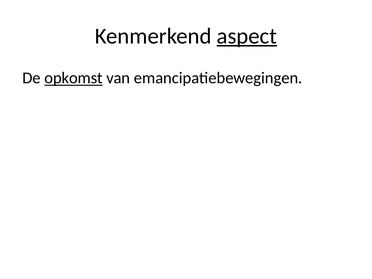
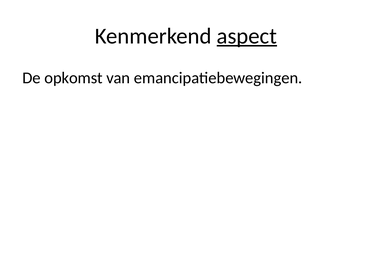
opkomst underline: present -> none (74, 78)
